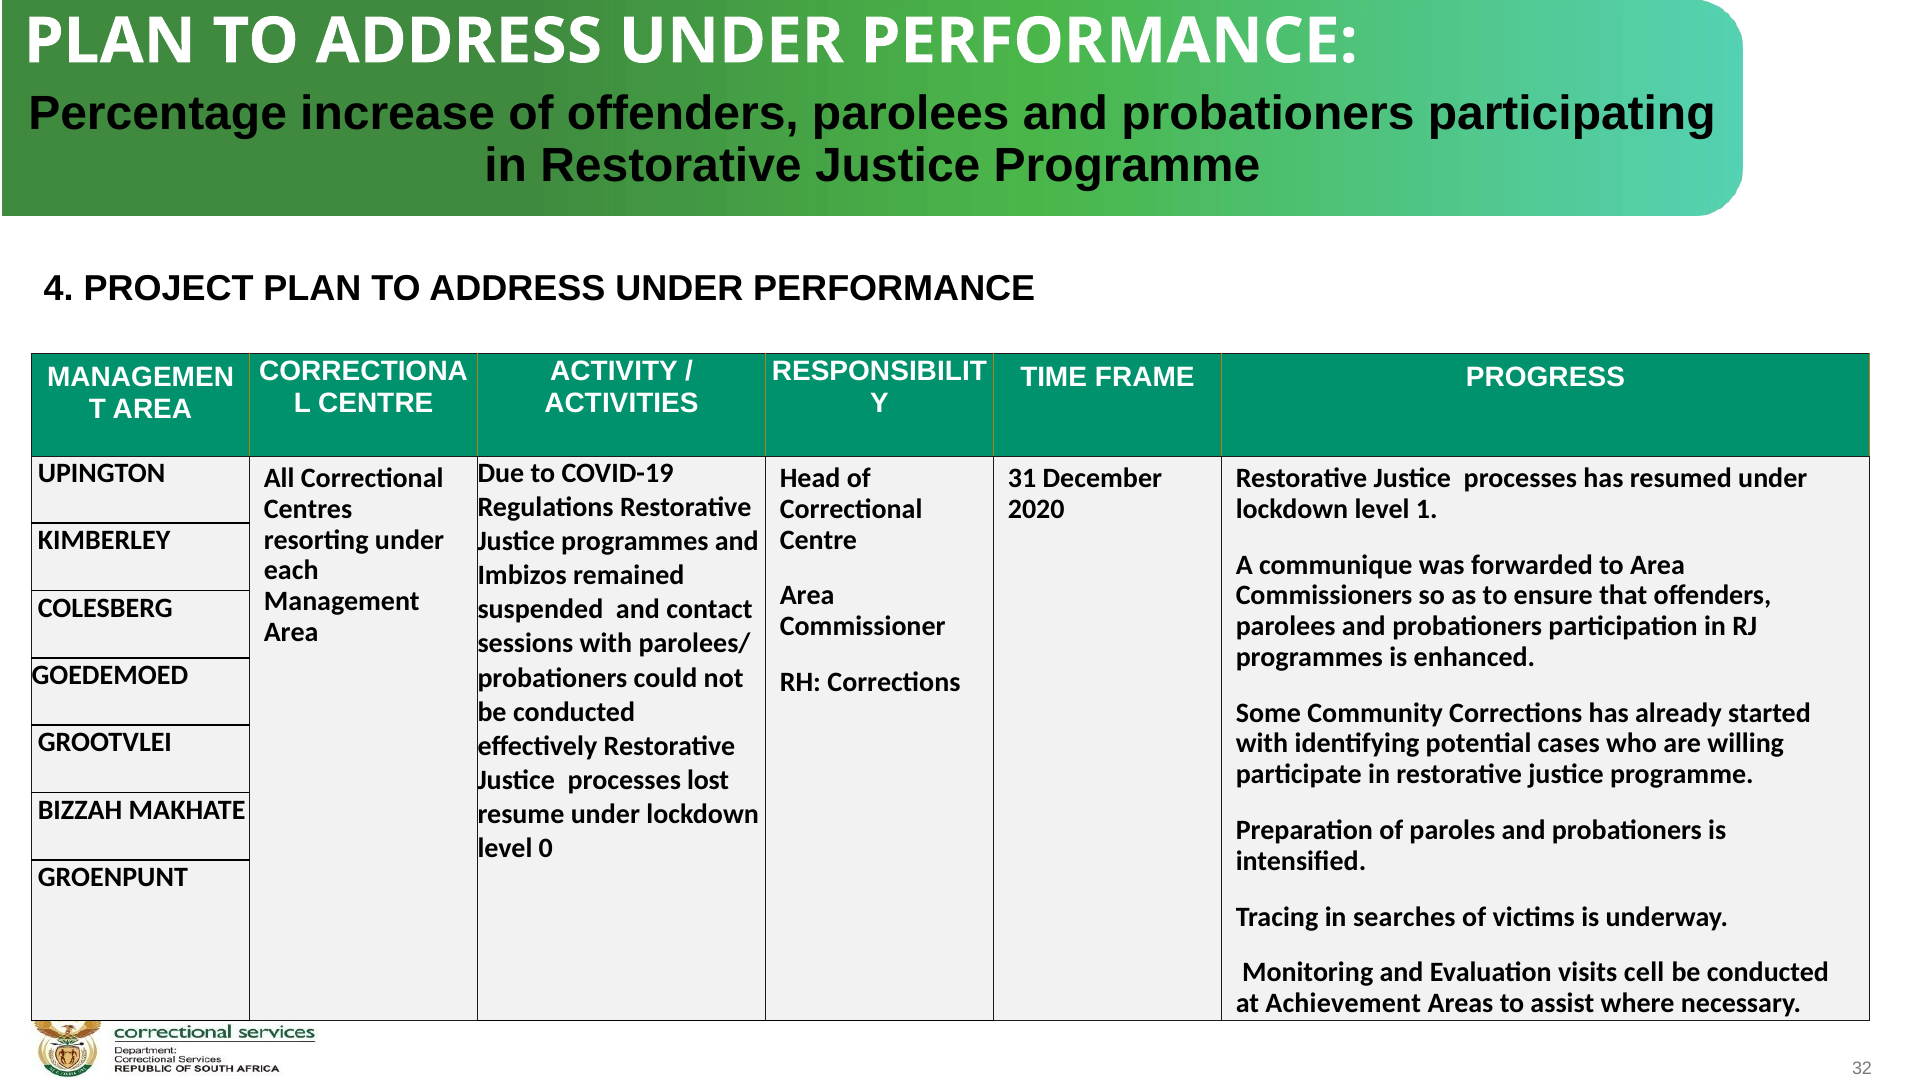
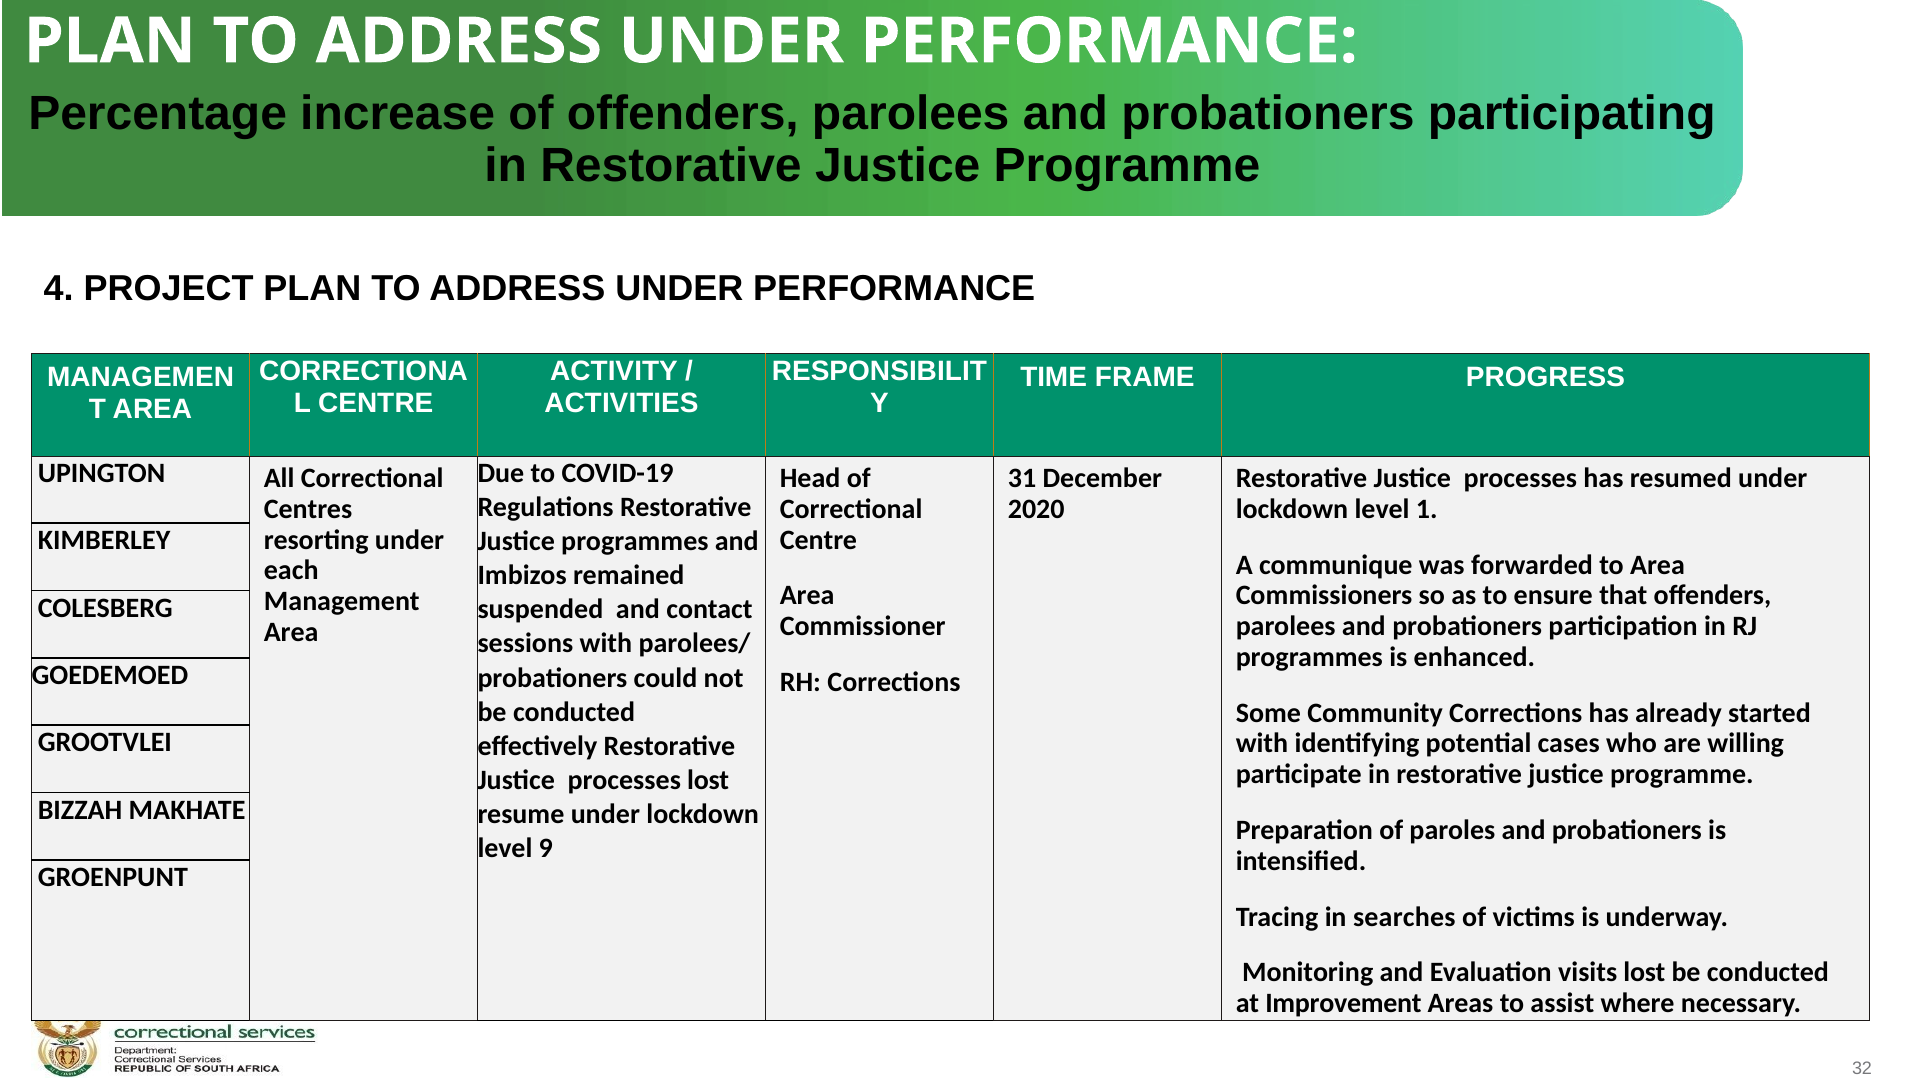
0: 0 -> 9 (546, 848)
visits cell: cell -> lost (1644, 973)
Achievement: Achievement -> Improvement (1343, 1003)
